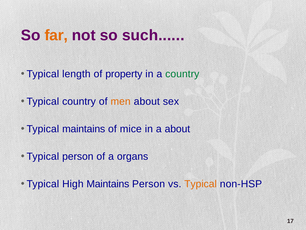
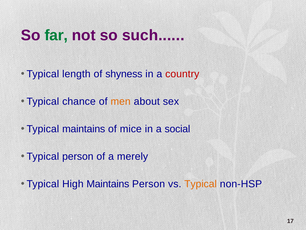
far colour: orange -> green (56, 35)
property: property -> shyness (124, 74)
country colour: green -> red (182, 74)
Typical country: country -> chance (79, 101)
a about: about -> social (177, 129)
organs: organs -> merely (133, 156)
